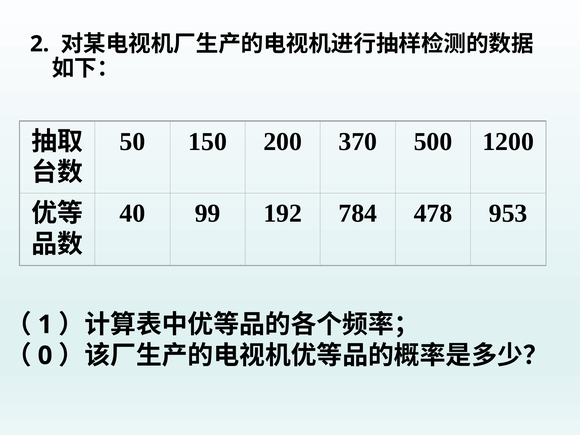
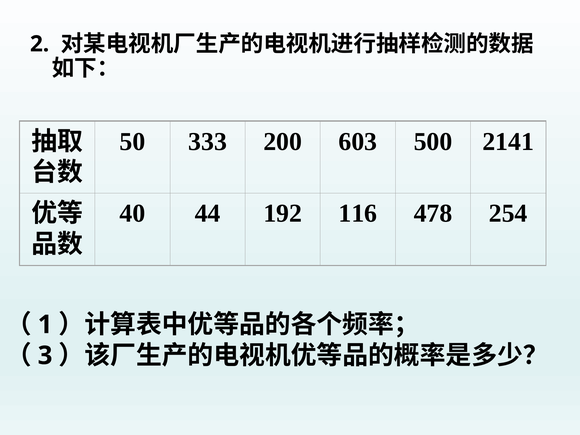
150: 150 -> 333 (208, 141)
370: 370 -> 603 (358, 141)
1200: 1200 -> 2141 (508, 141)
99: 99 -> 44 (208, 213)
784: 784 -> 116 (358, 213)
953: 953 -> 254 (508, 213)
0: 0 -> 3 (45, 356)
